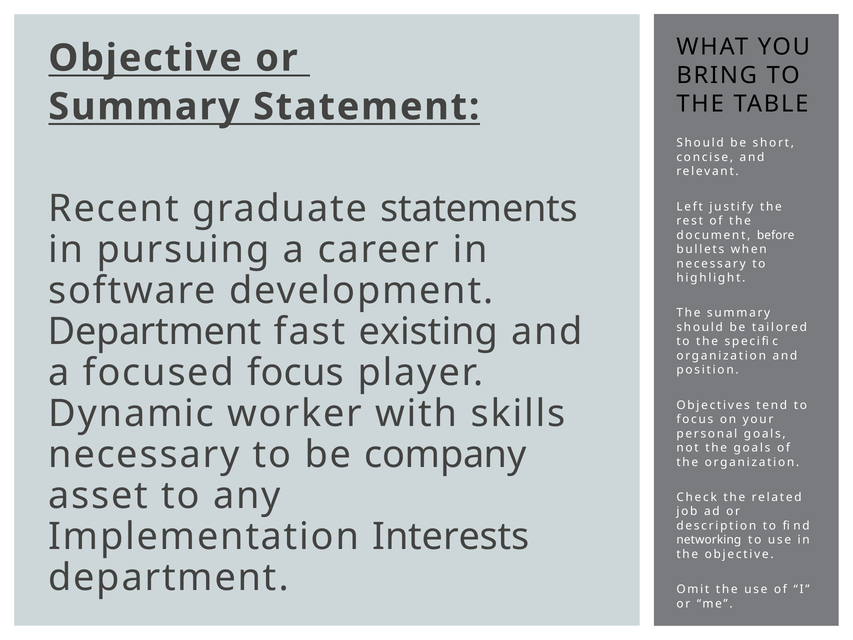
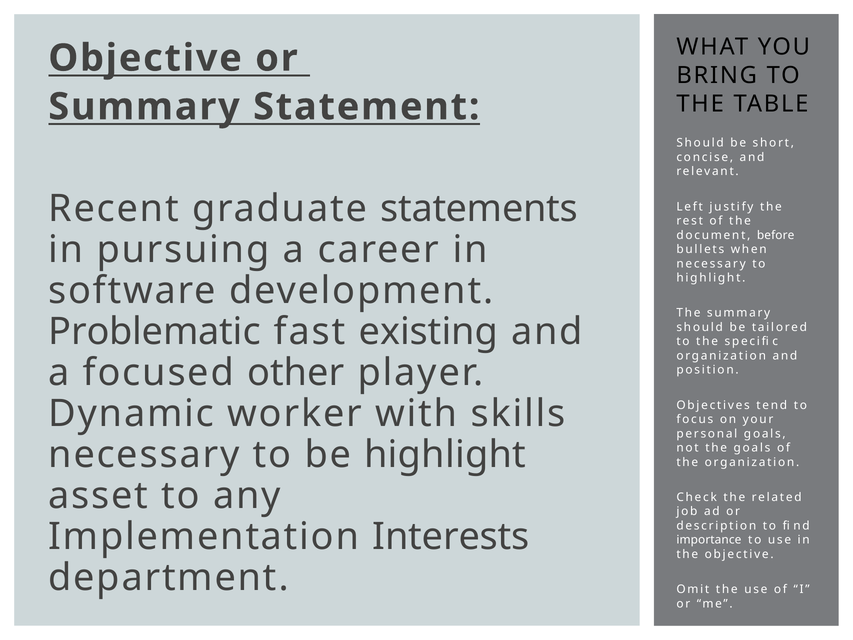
Department: Department -> Problematic (155, 331)
focused focus: focus -> other (296, 372)
be company: company -> highlight (445, 454)
networking: networking -> importance (709, 540)
